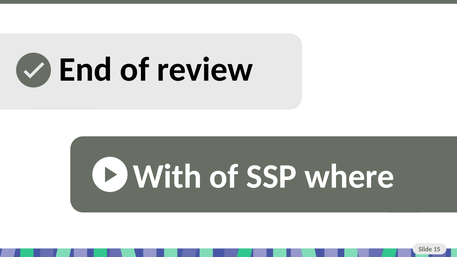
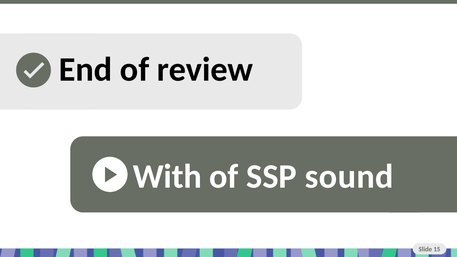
where: where -> sound (349, 177)
